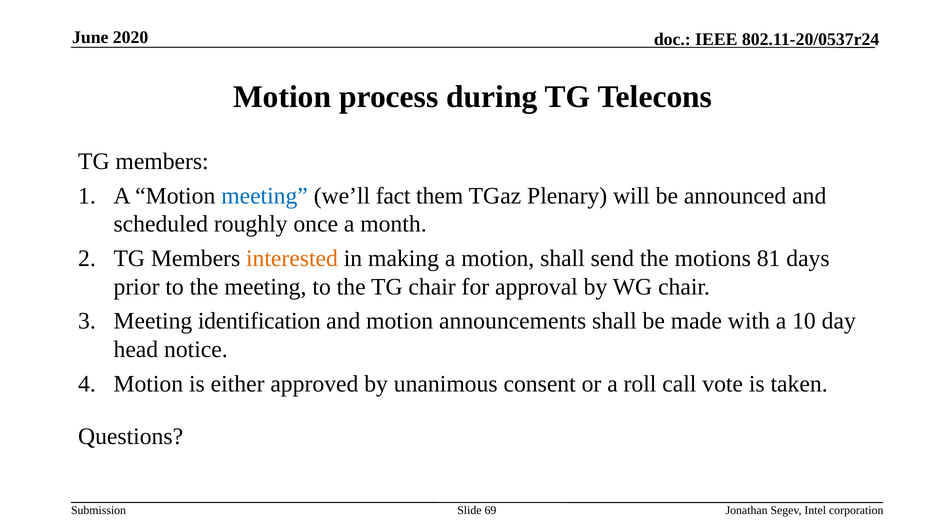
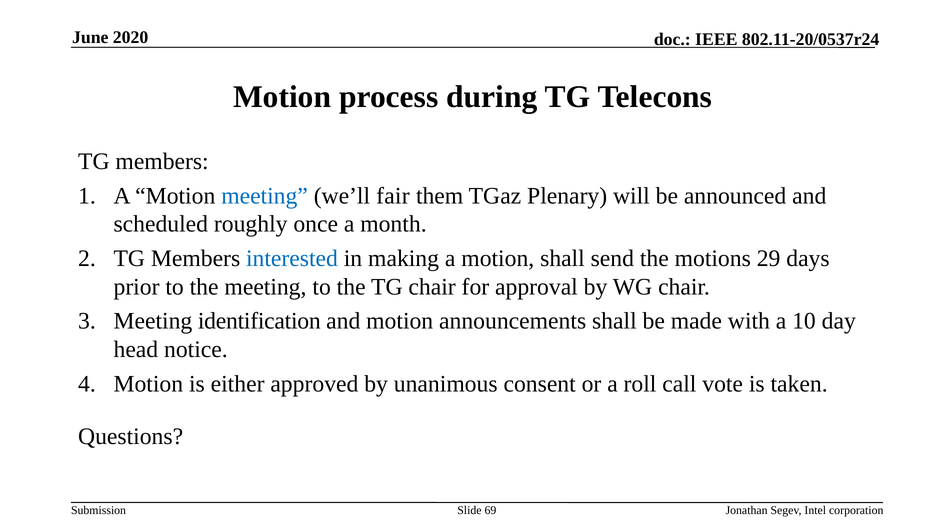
fact: fact -> fair (393, 196)
interested colour: orange -> blue (292, 258)
81: 81 -> 29 (769, 258)
